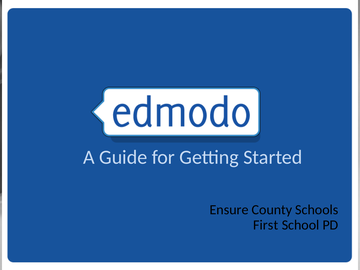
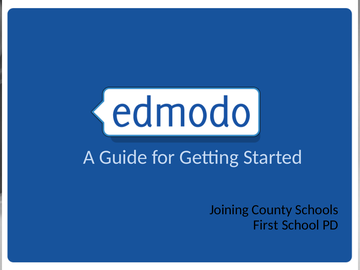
Ensure: Ensure -> Joining (229, 210)
